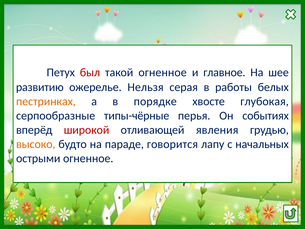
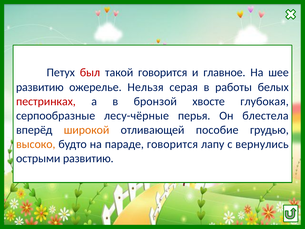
такой огненное: огненное -> говорится (163, 72)
пестринках colour: orange -> red (46, 101)
порядке: порядке -> бронзой (155, 101)
типы-чёрные: типы-чёрные -> лесу-чёрные (136, 116)
событиях: событиях -> блестела (265, 116)
широкой colour: red -> orange (87, 130)
явления: явления -> пособие (217, 130)
начальных: начальных -> вернулись (262, 144)
острыми огненное: огненное -> развитию (88, 158)
